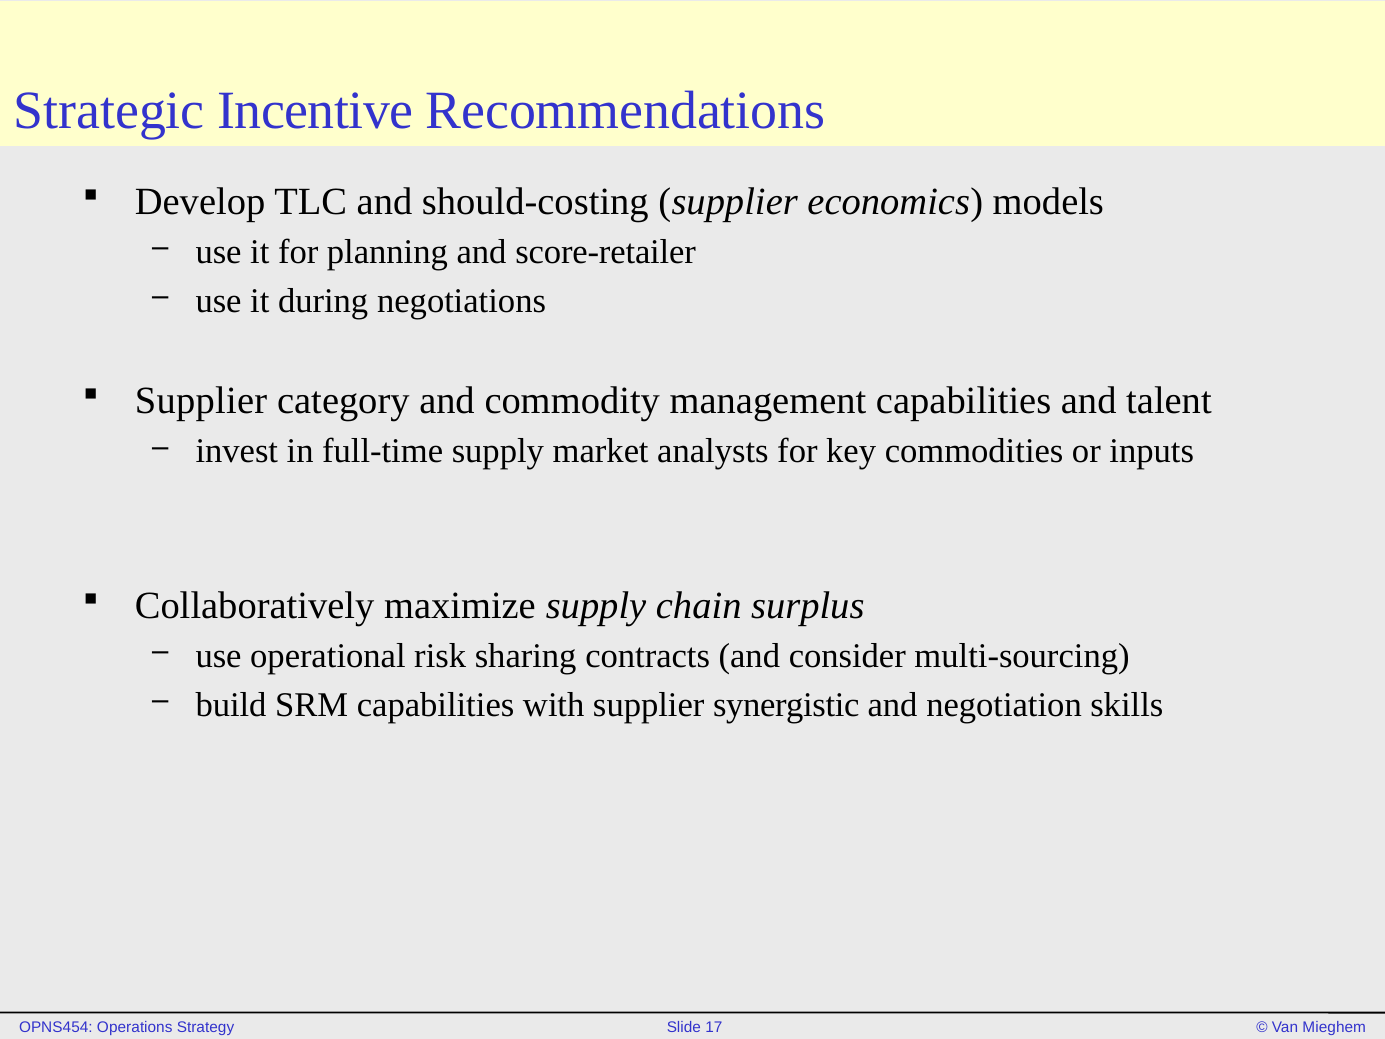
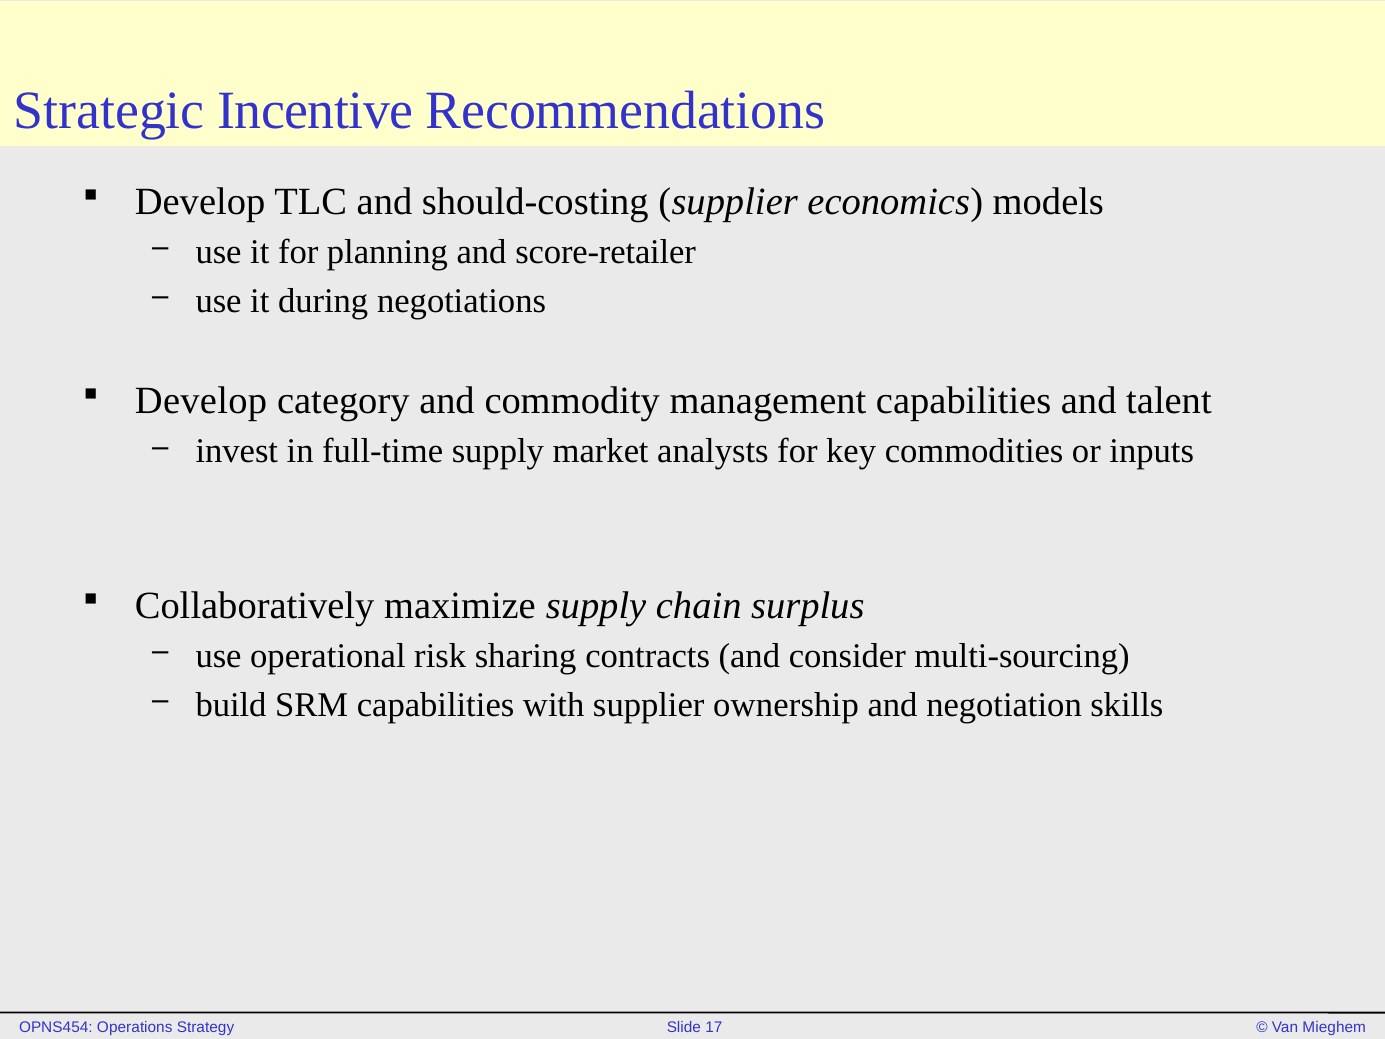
Supplier: Supplier -> Develop (201, 401)
synergistic: synergistic -> ownership (786, 705)
